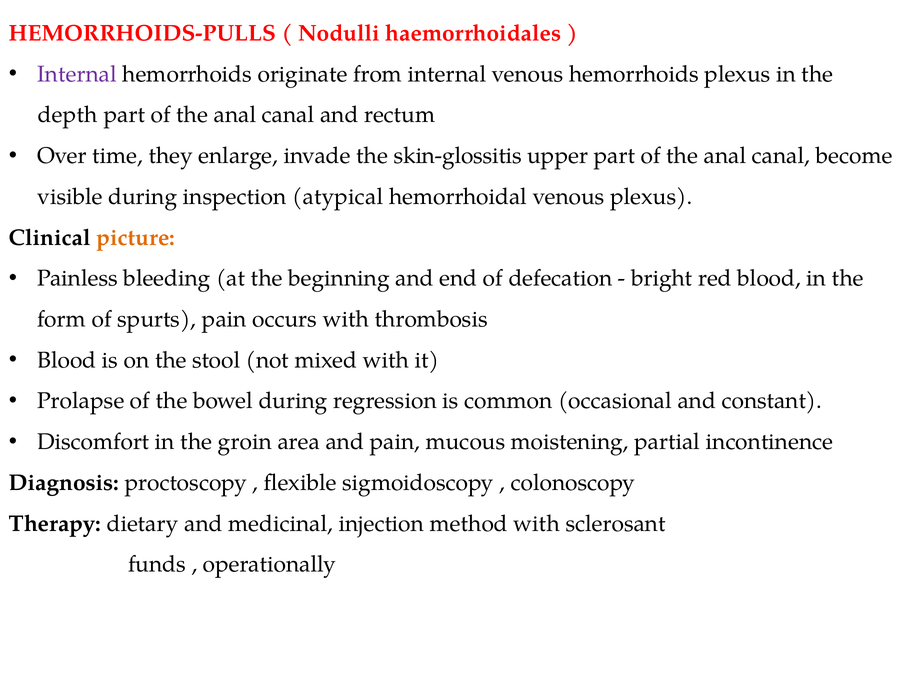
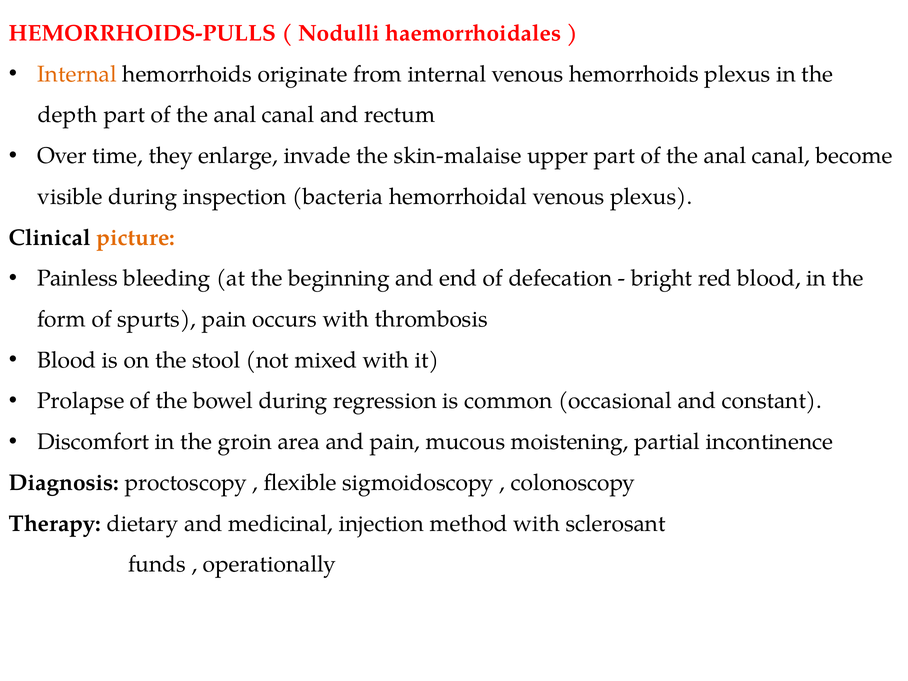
Internal colour: purple -> orange (77, 74)
skin-glossitis: skin-glossitis -> skin-malaise (458, 156)
atypical: atypical -> bacteria (338, 197)
